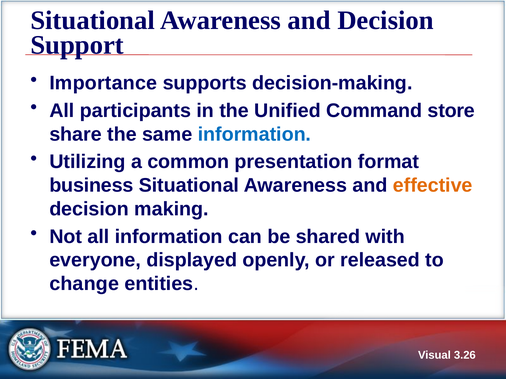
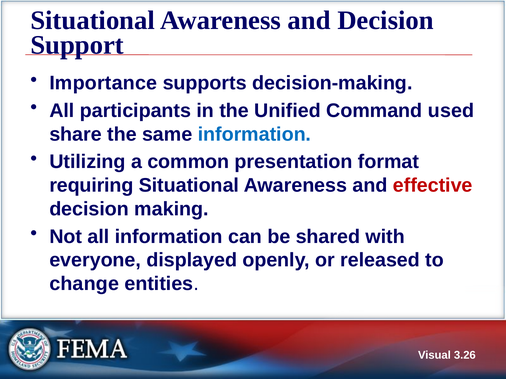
store: store -> used (451, 111)
business: business -> requiring (91, 186)
effective colour: orange -> red (433, 186)
